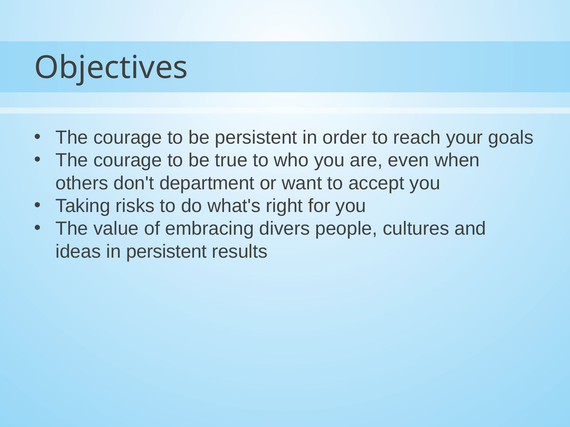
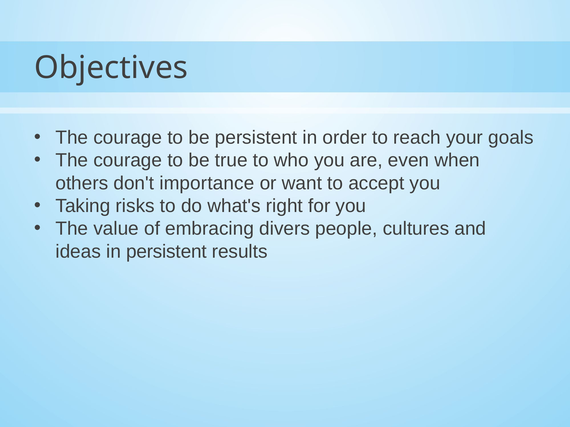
department: department -> importance (207, 183)
